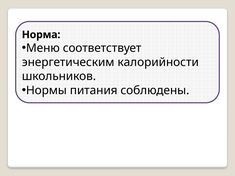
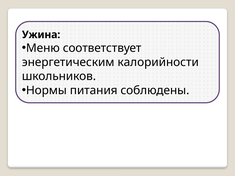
Норма: Норма -> Ужина (41, 35)
